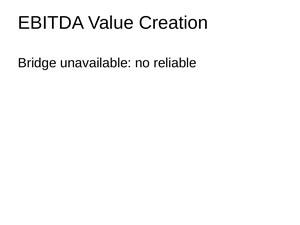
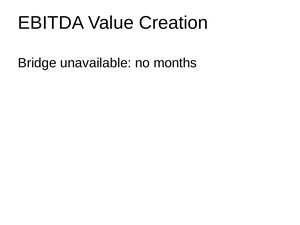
reliable: reliable -> months (175, 63)
